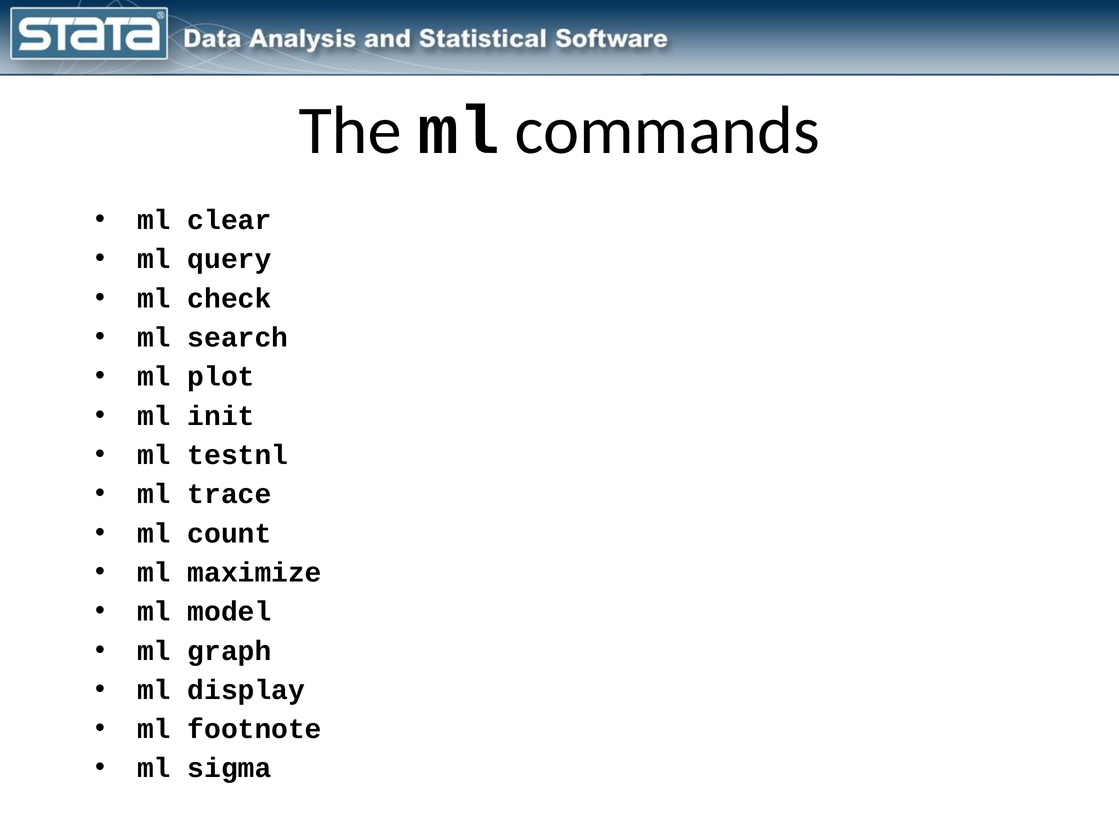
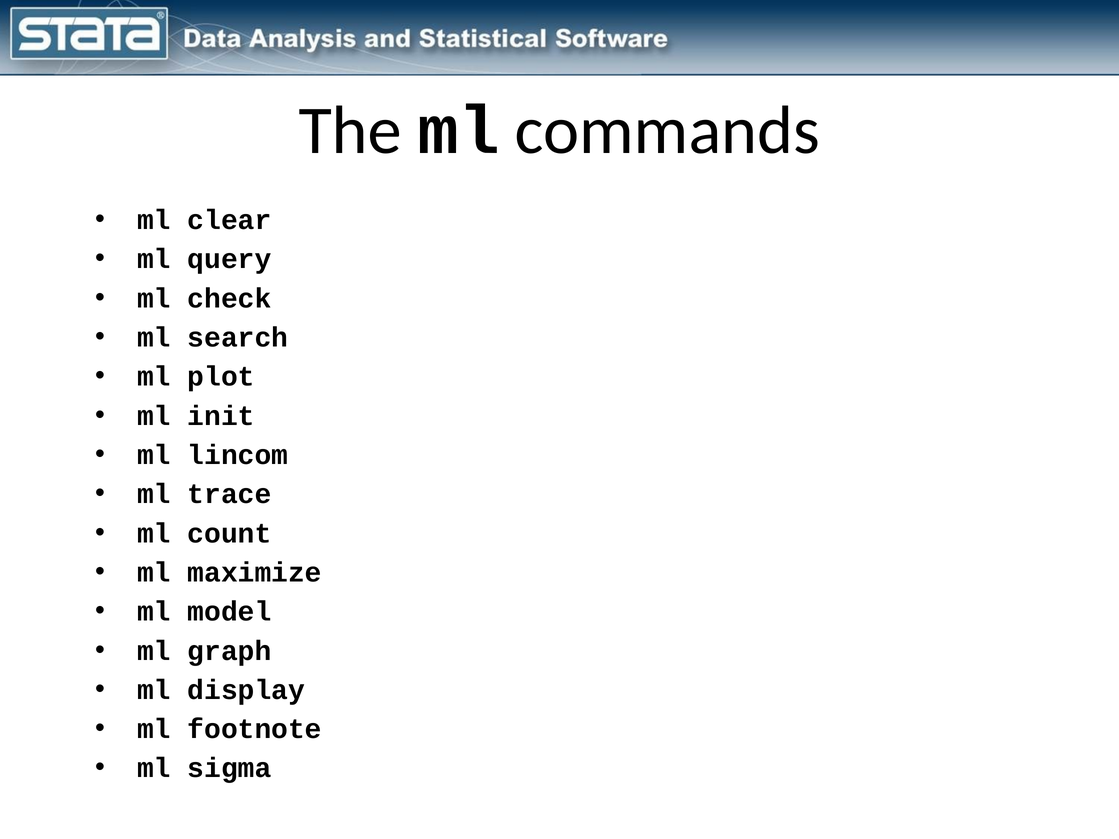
testnl: testnl -> lincom (238, 455)
